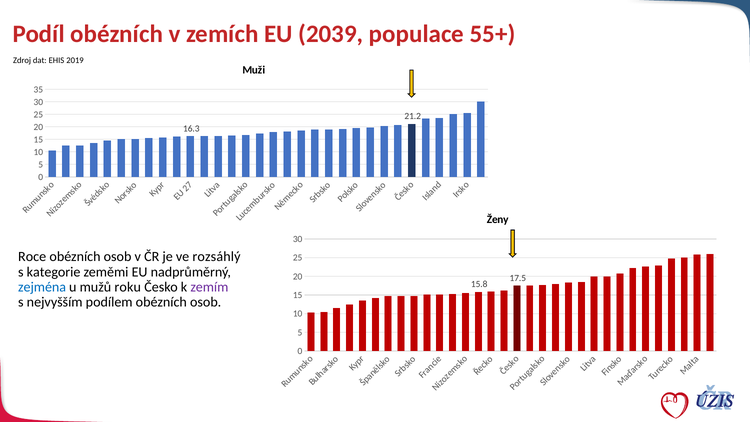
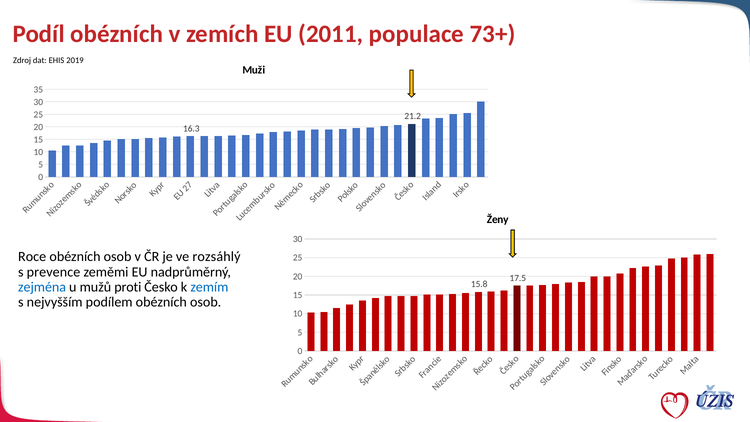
2039: 2039 -> 2011 (331, 34)
55+: 55+ -> 73+ (493, 34)
kategorie: kategorie -> prevence (53, 272)
roku: roku -> proti (128, 287)
zemím colour: purple -> blue (209, 287)
